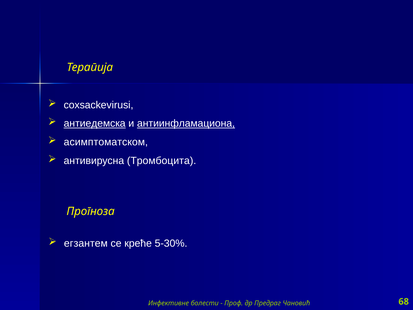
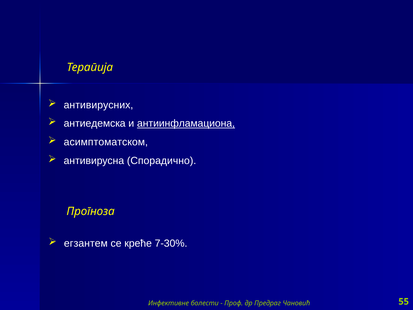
coxsackevirusi: coxsackevirusi -> антивирусних (98, 105)
антиедемска underline: present -> none (95, 123)
Тромбоцита: Тромбоцита -> Спорадично (162, 161)
5-30%: 5-30% -> 7-30% (171, 243)
68: 68 -> 55 (404, 301)
